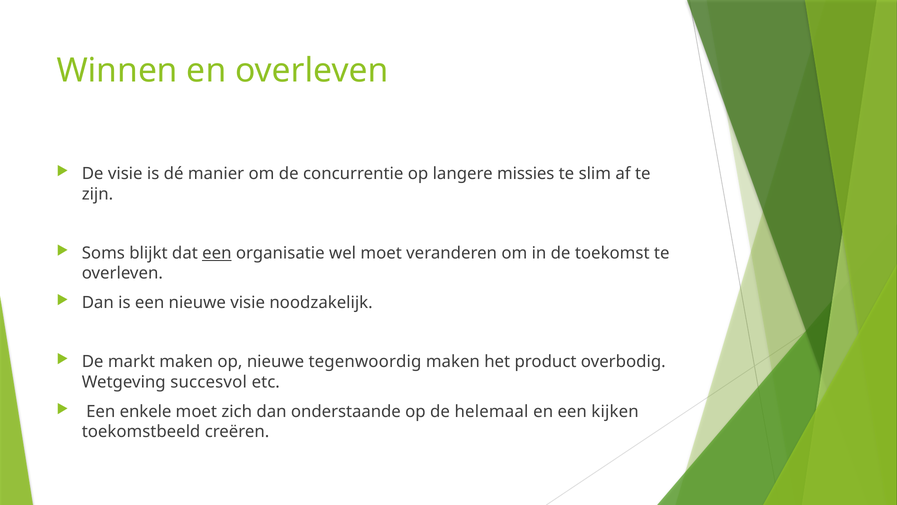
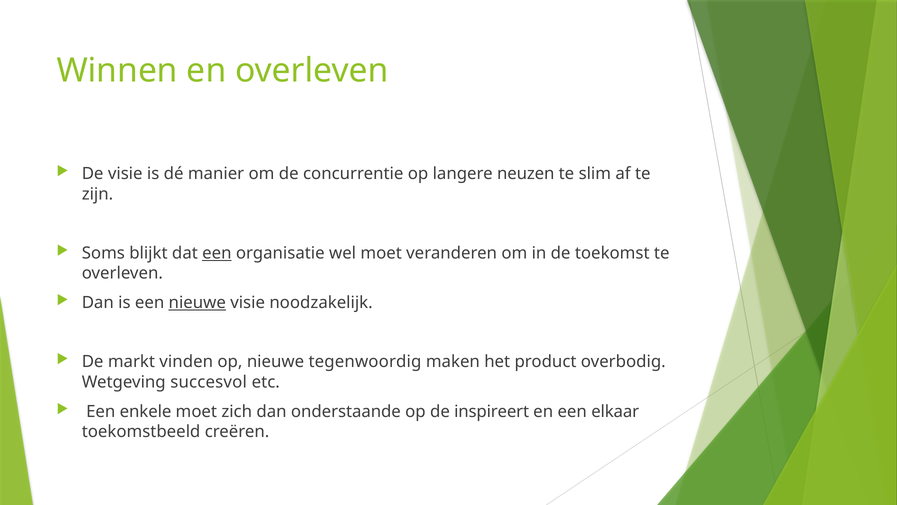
missies: missies -> neuzen (526, 174)
nieuwe underline: none -> present (197, 303)
markt maken: maken -> vinden (186, 362)
helemaal: helemaal -> inspireert (492, 411)
kijken: kijken -> elkaar (615, 411)
